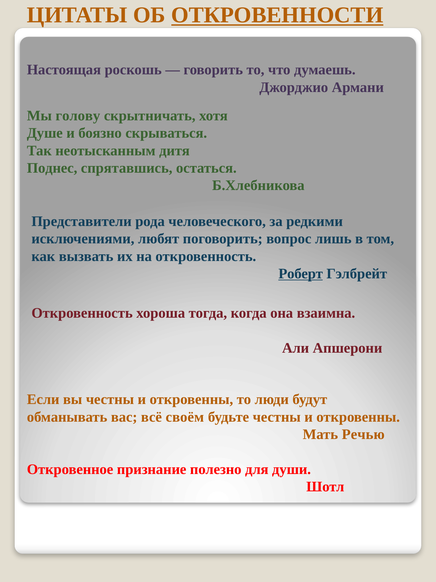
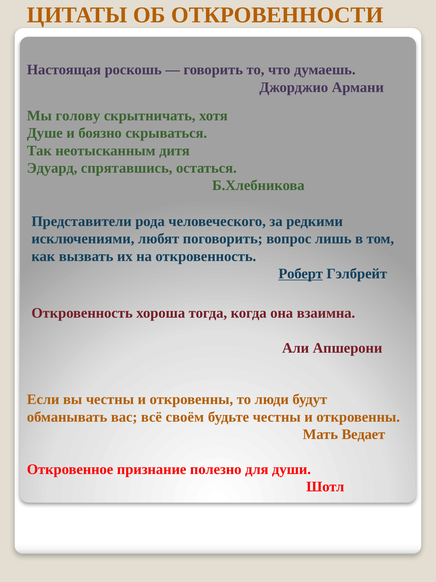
ОТКРОВЕННОСТИ underline: present -> none (277, 15)
Поднес: Поднес -> Эдуард (52, 168)
Речью: Речью -> Ведает (363, 434)
